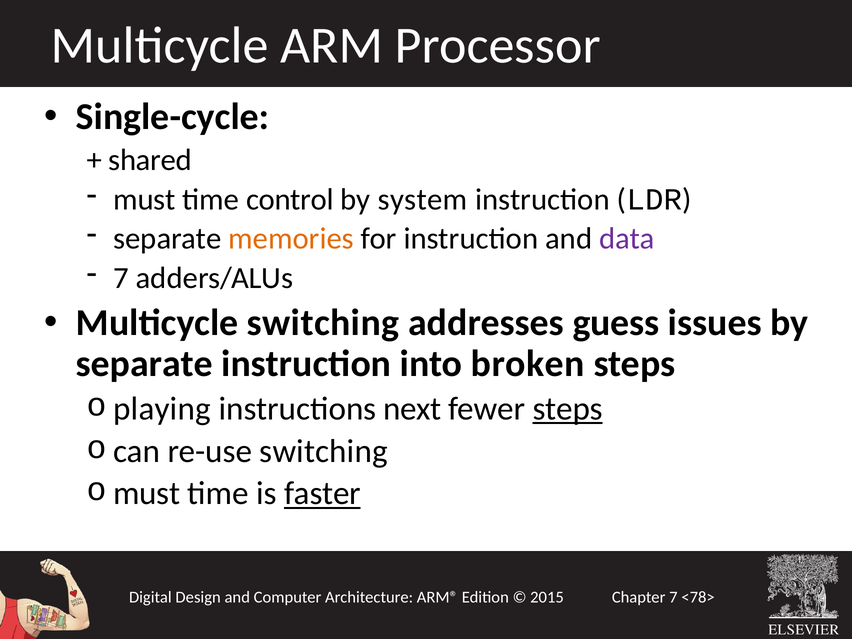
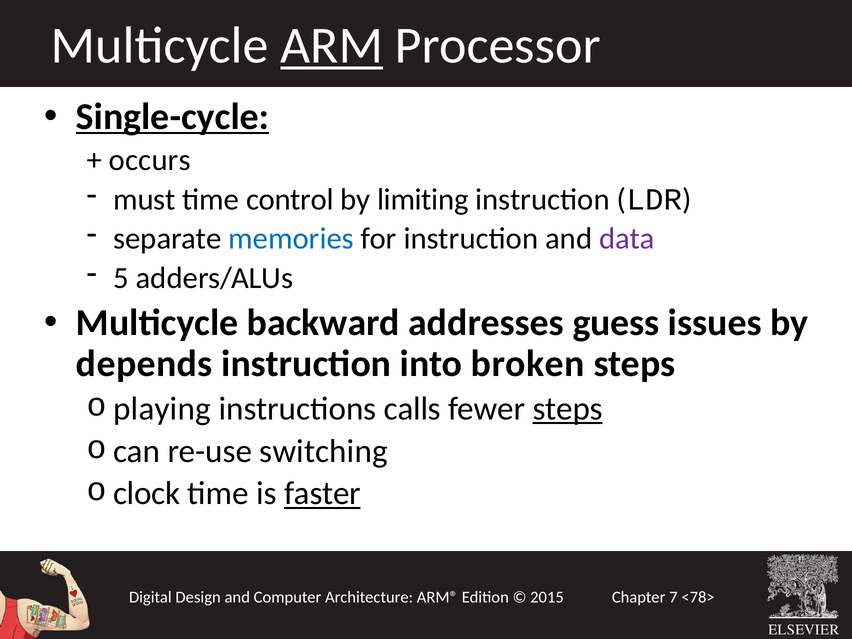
ARM underline: none -> present (332, 45)
Single-cycle underline: none -> present (173, 117)
shared: shared -> occurs (150, 160)
system: system -> limiting (423, 199)
memories colour: orange -> blue (291, 239)
7: 7 -> 5 (121, 278)
Multicycle switching: switching -> backward (323, 323)
separate: separate -> depends (144, 364)
next: next -> calls (412, 409)
must: must -> clock (147, 494)
